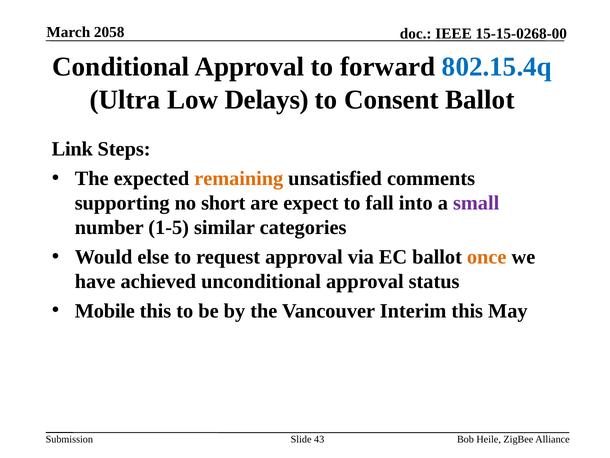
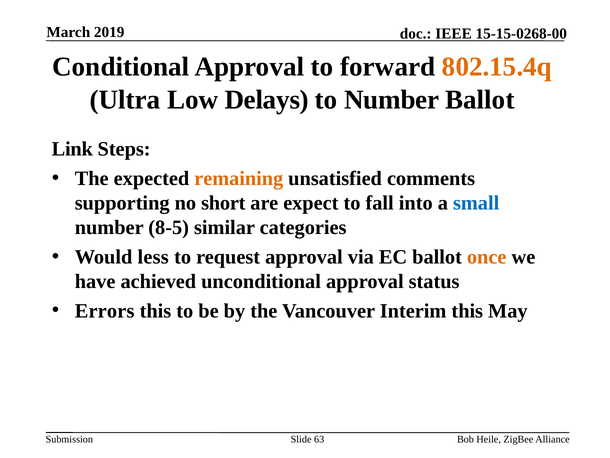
2058: 2058 -> 2019 (109, 32)
802.15.4q colour: blue -> orange (497, 67)
to Consent: Consent -> Number (392, 99)
small colour: purple -> blue (476, 203)
1-5: 1-5 -> 8-5 (169, 227)
else: else -> less (153, 257)
Mobile: Mobile -> Errors (105, 311)
43: 43 -> 63 (319, 439)
